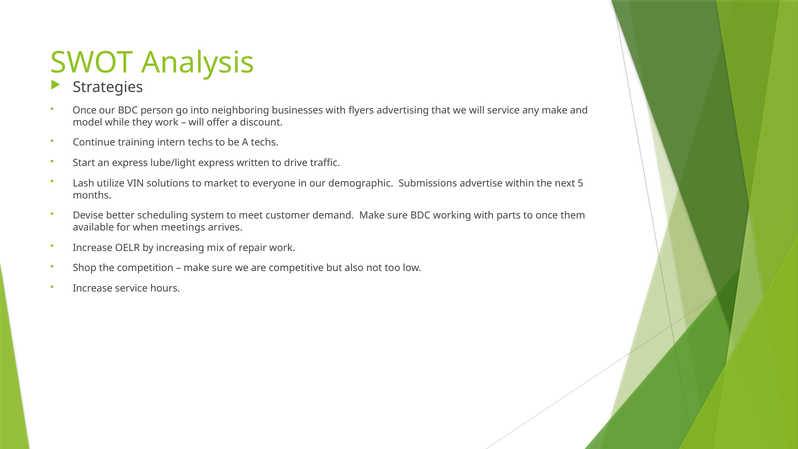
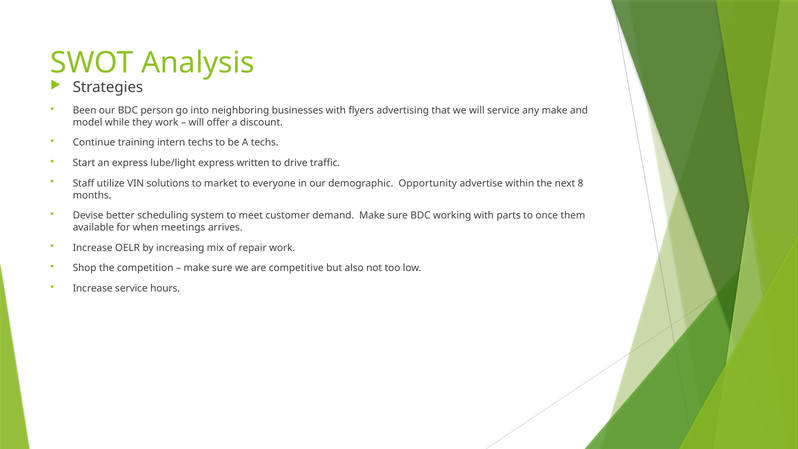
Once: Once -> Been (85, 110)
Lash: Lash -> Staff (84, 183)
Submissions: Submissions -> Opportunity (428, 183)
5: 5 -> 8 (581, 183)
